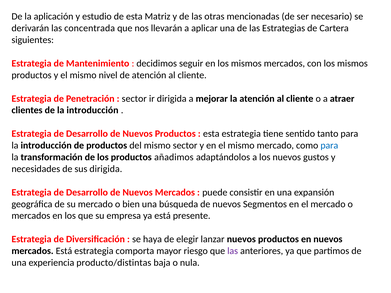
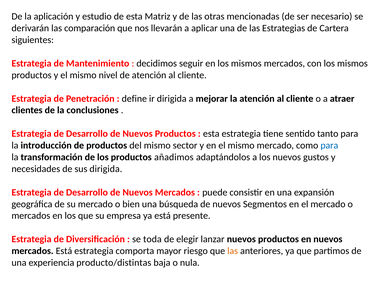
concentrada: concentrada -> comparación (90, 28)
sector: sector -> define (134, 99)
de la introducción: introducción -> conclusiones (93, 110)
haya: haya -> toda (152, 239)
las colour: purple -> orange (233, 251)
